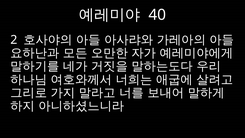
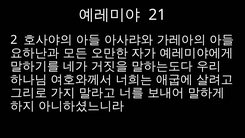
40: 40 -> 21 (157, 15)
